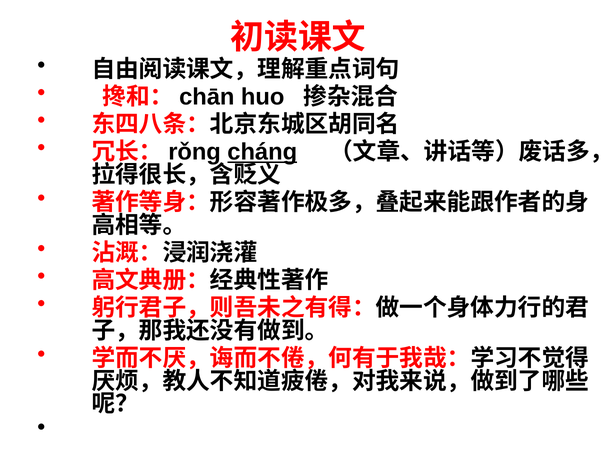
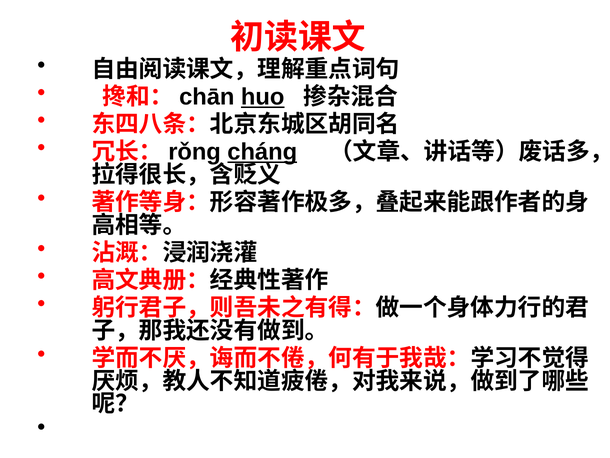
huo underline: none -> present (263, 97)
